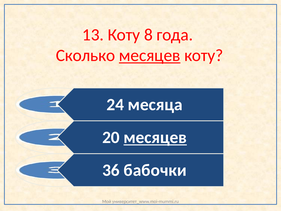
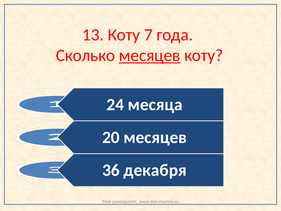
8: 8 -> 7 (148, 35)
месяцев underline: present -> none (155, 137)
бабочки: бабочки -> декабря (155, 170)
